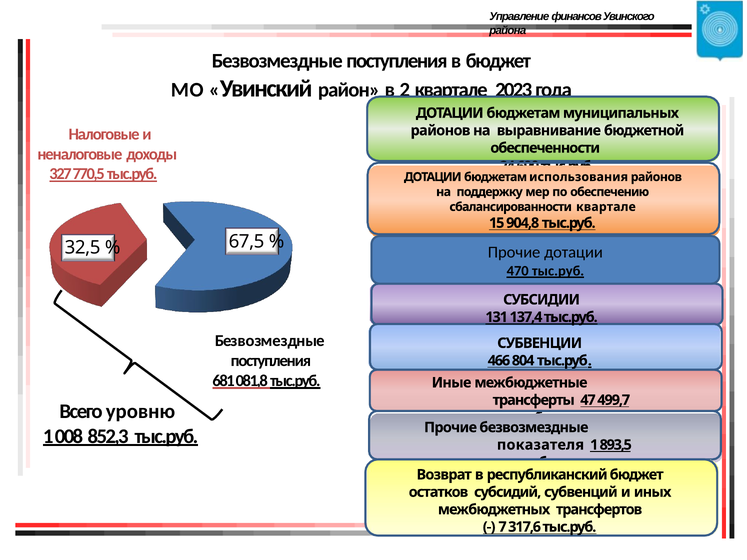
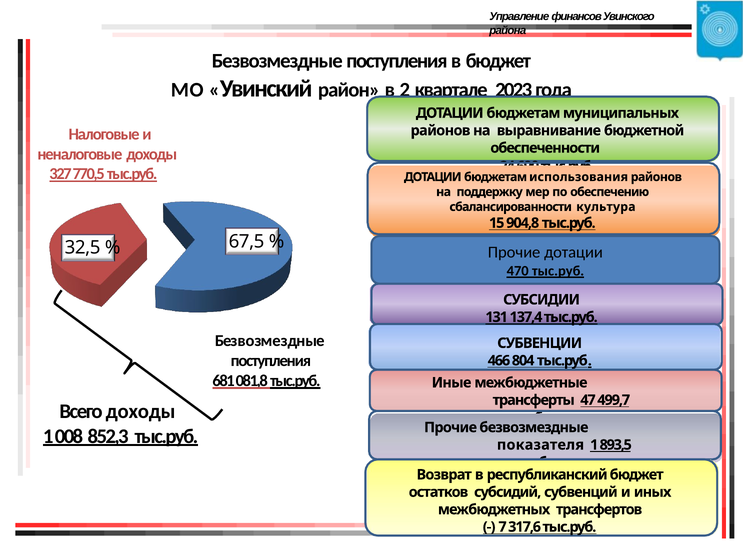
сбалансированности квартале: квартале -> культура (606, 207)
Всего уровню: уровню -> доходы (141, 411)
